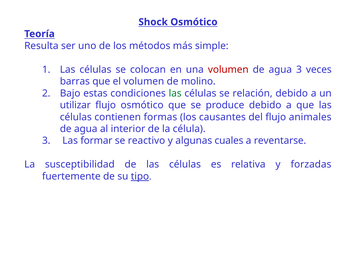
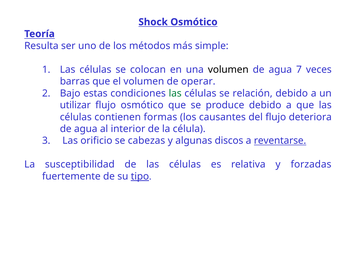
volumen colour: red -> black (228, 70)
agua 3: 3 -> 7 (299, 70)
molino: molino -> operar (198, 81)
animales: animales -> deteriora (310, 117)
formar: formar -> orificio (96, 141)
reactivo: reactivo -> cabezas (146, 141)
cuales: cuales -> discos (229, 141)
reventarse underline: none -> present (280, 141)
